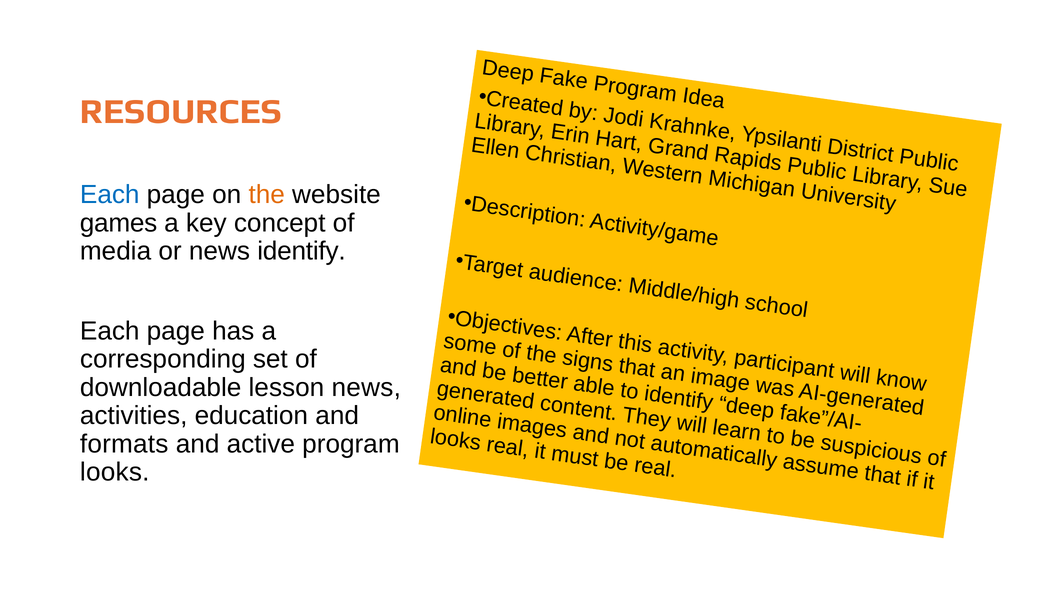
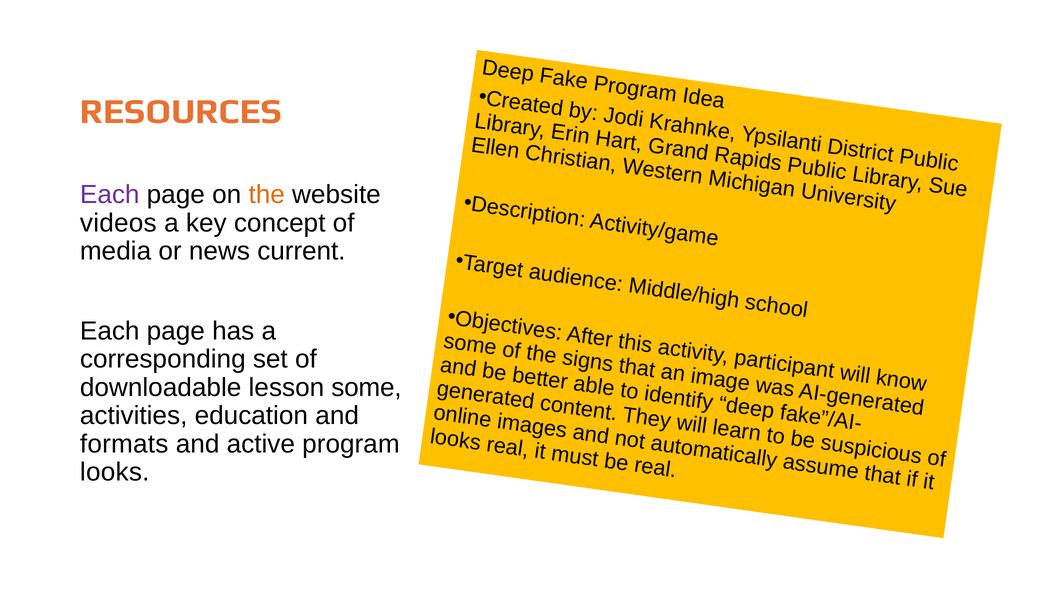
Each colour: blue -> purple (110, 195)
games: games -> videos (118, 223)
news identify: identify -> current (301, 251)
lesson news: news -> some (366, 387)
